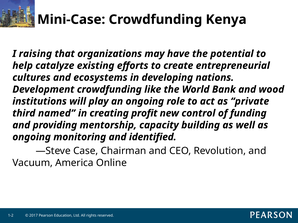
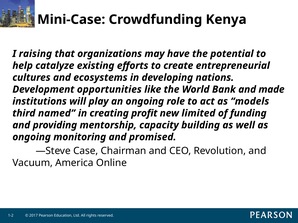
Development crowdfunding: crowdfunding -> opportunities (109, 90)
wood: wood -> made (272, 90)
private: private -> models (250, 102)
control: control -> limited (198, 113)
identified: identified -> promised (153, 137)
